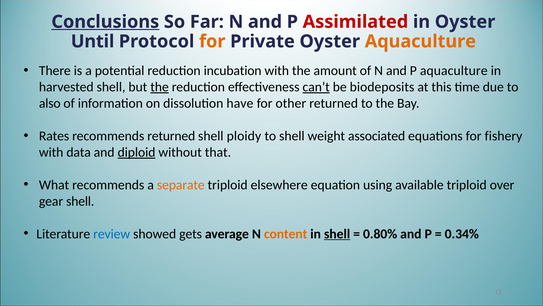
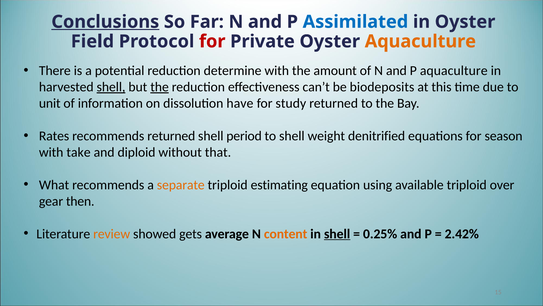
Assimilated colour: red -> blue (355, 22)
Until: Until -> Field (92, 41)
for colour: orange -> red (212, 41)
incubation: incubation -> determine (233, 71)
shell underline: none -> present (111, 87)
can’t underline: present -> none (316, 87)
also: also -> unit (50, 103)
other: other -> study (291, 103)
ploidy: ploidy -> period (244, 136)
associated: associated -> denitrified (377, 136)
fishery: fishery -> season (504, 136)
data: data -> take (79, 152)
diploid underline: present -> none (137, 152)
elsewhere: elsewhere -> estimating (279, 185)
gear shell: shell -> then (80, 201)
review colour: blue -> orange (112, 233)
0.80%: 0.80% -> 0.25% (380, 233)
0.34%: 0.34% -> 2.42% (462, 233)
